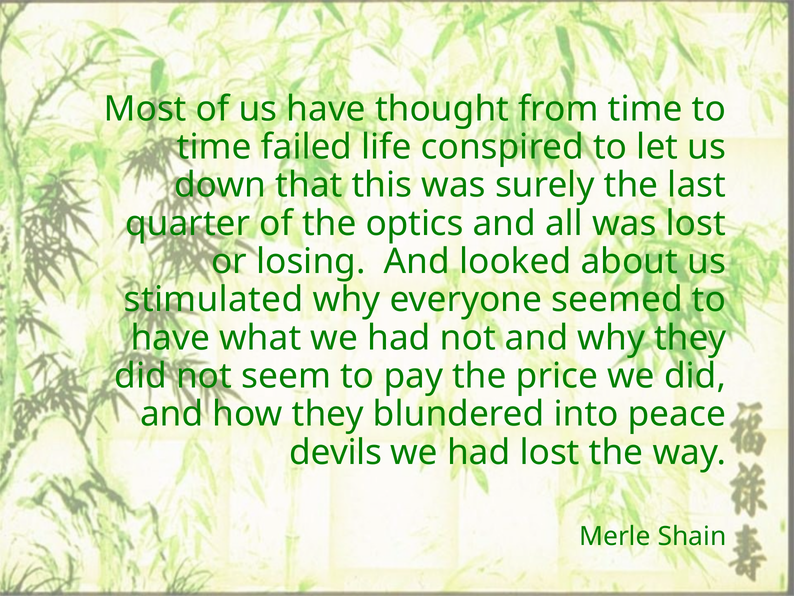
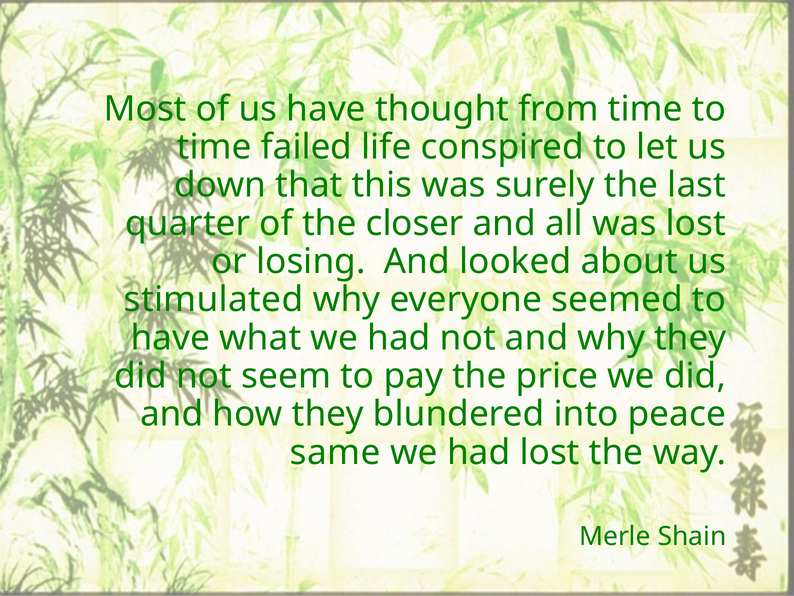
optics: optics -> closer (415, 223)
devils: devils -> same (335, 452)
